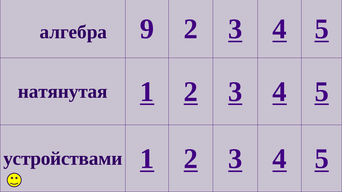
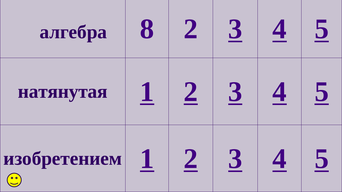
9: 9 -> 8 (147, 29)
устройствами: устройствами -> изобретением (63, 159)
